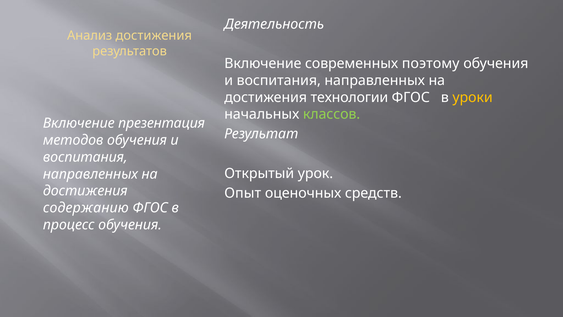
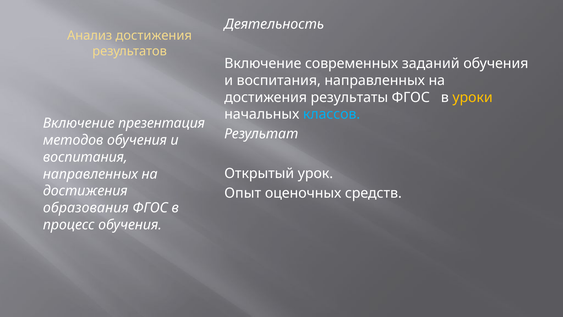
поэтому: поэтому -> заданий (431, 64)
технологии: технологии -> результаты (349, 97)
классов colour: light green -> light blue (332, 114)
содержанию: содержанию -> образования (86, 208)
